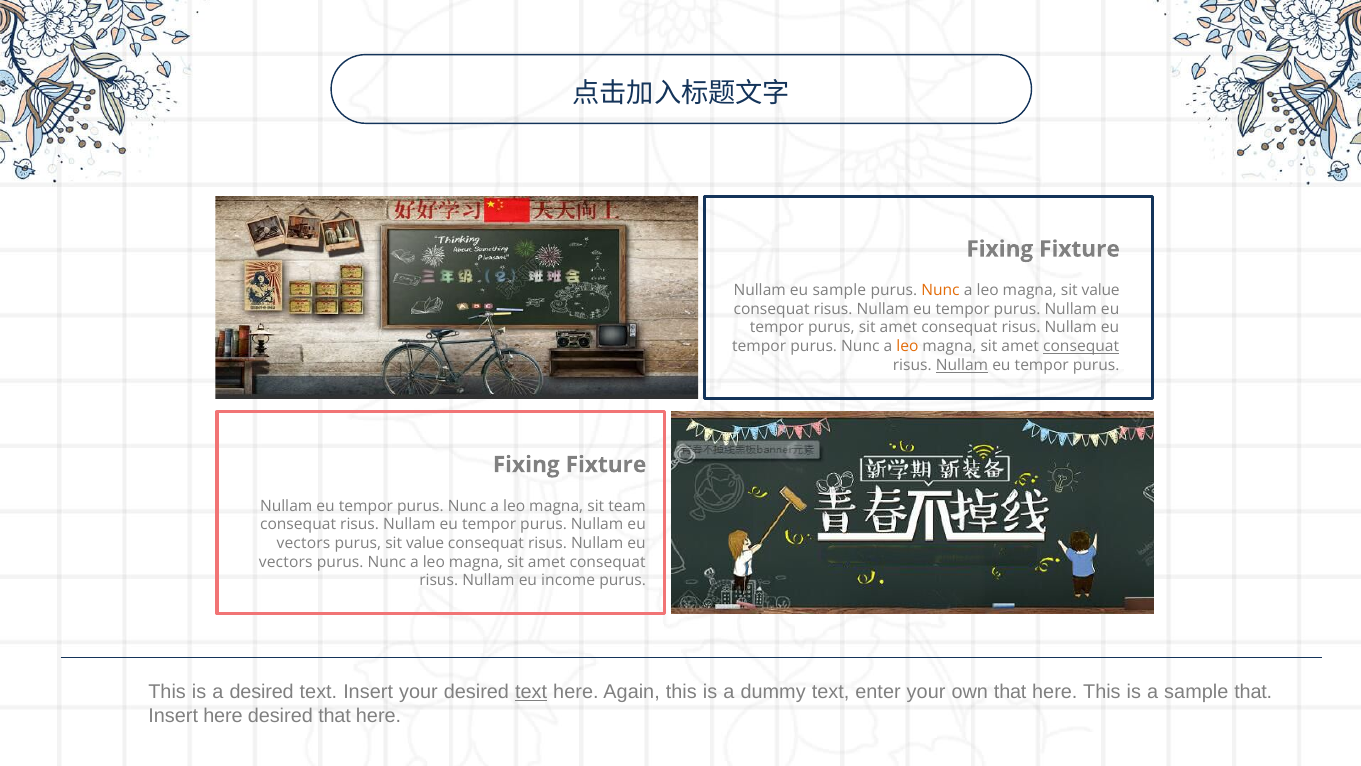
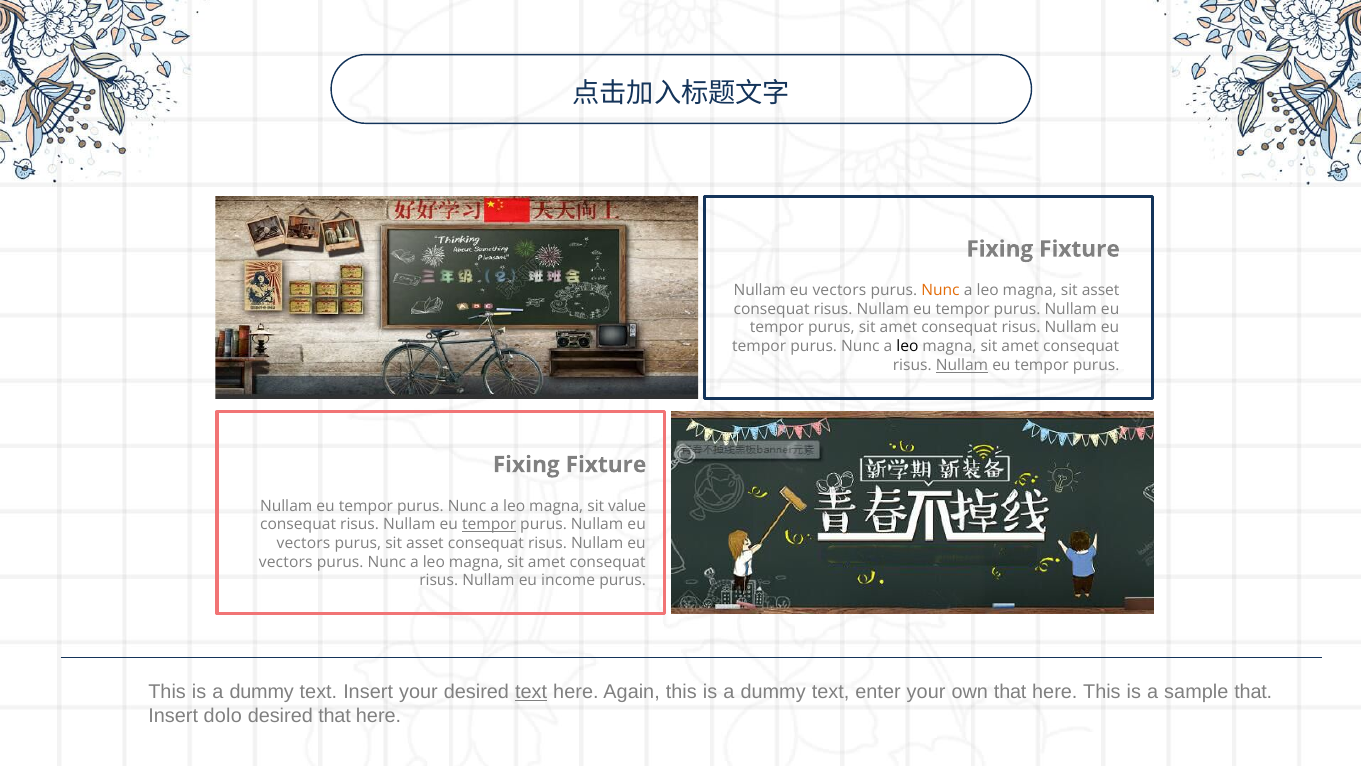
sample: sample -> vectors (839, 290)
magna sit value: value -> asset (1101, 290)
leo colour: orange -> black (907, 346)
consequat underline: present -> none (1081, 346)
team: team -> value (627, 506)
tempor underline: none -> present (489, 525)
purus sit value: value -> asset (425, 543)
desired: desired -> dummy (262, 692)
Insert here: here -> dolo (223, 716)
